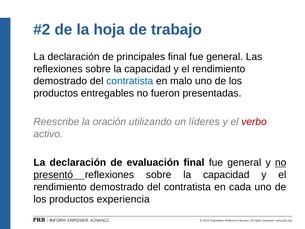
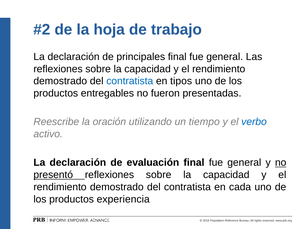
malo: malo -> tipos (181, 81)
líderes: líderes -> tiempo (204, 122)
verbo colour: red -> blue (254, 122)
